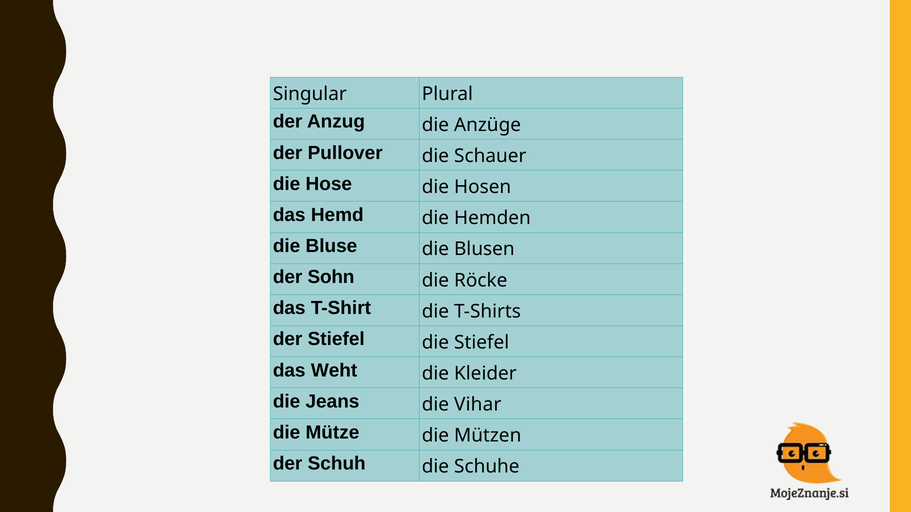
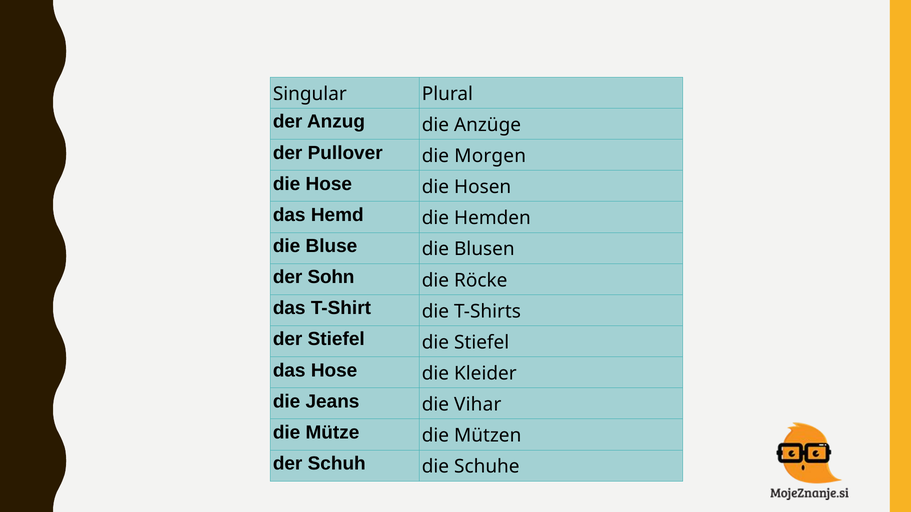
Schauer: Schauer -> Morgen (490, 156)
das Weht: Weht -> Hose (334, 371)
